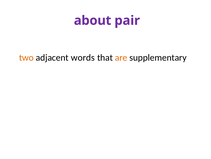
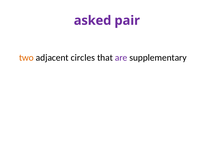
about: about -> asked (93, 20)
words: words -> circles (83, 57)
are colour: orange -> purple (121, 57)
